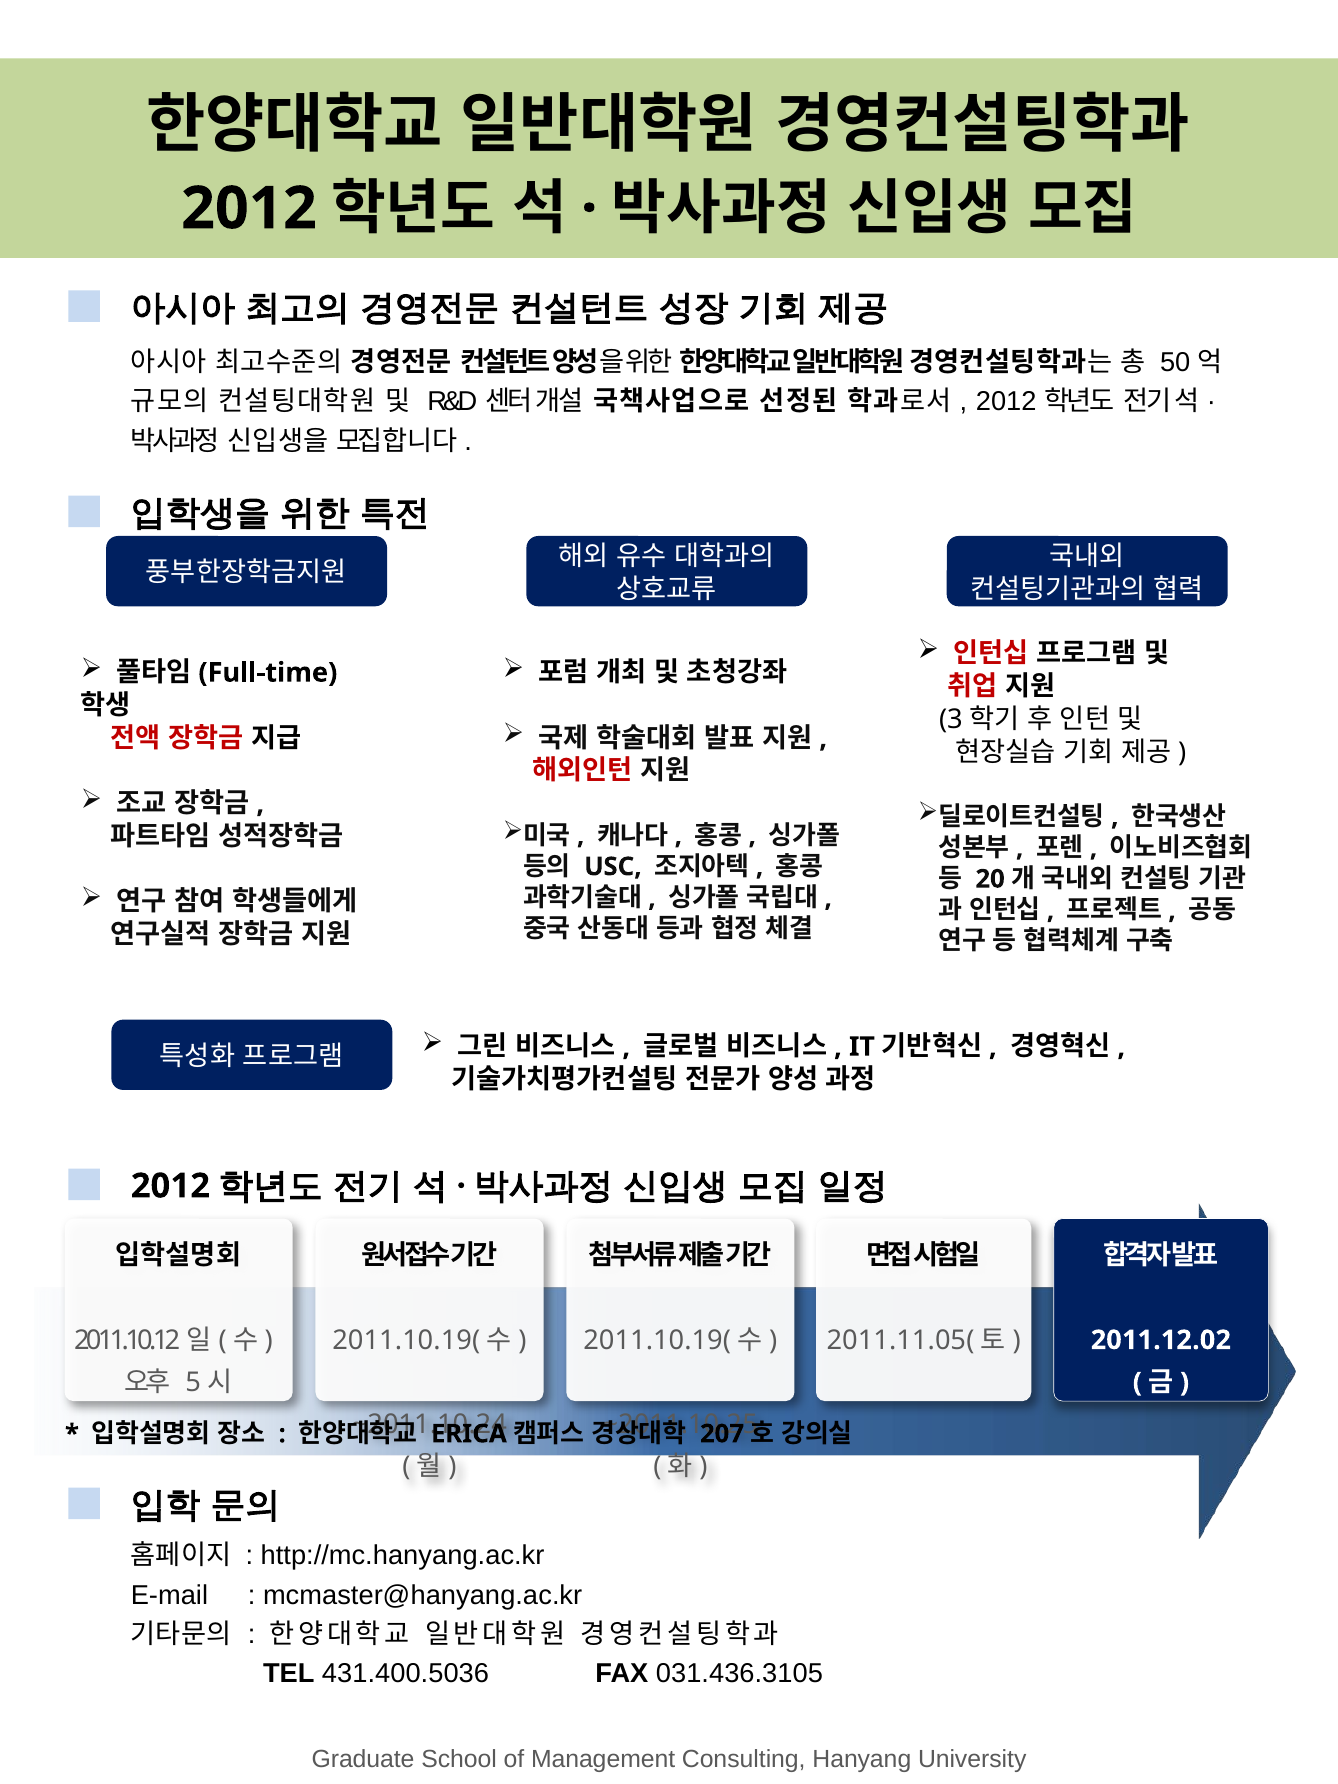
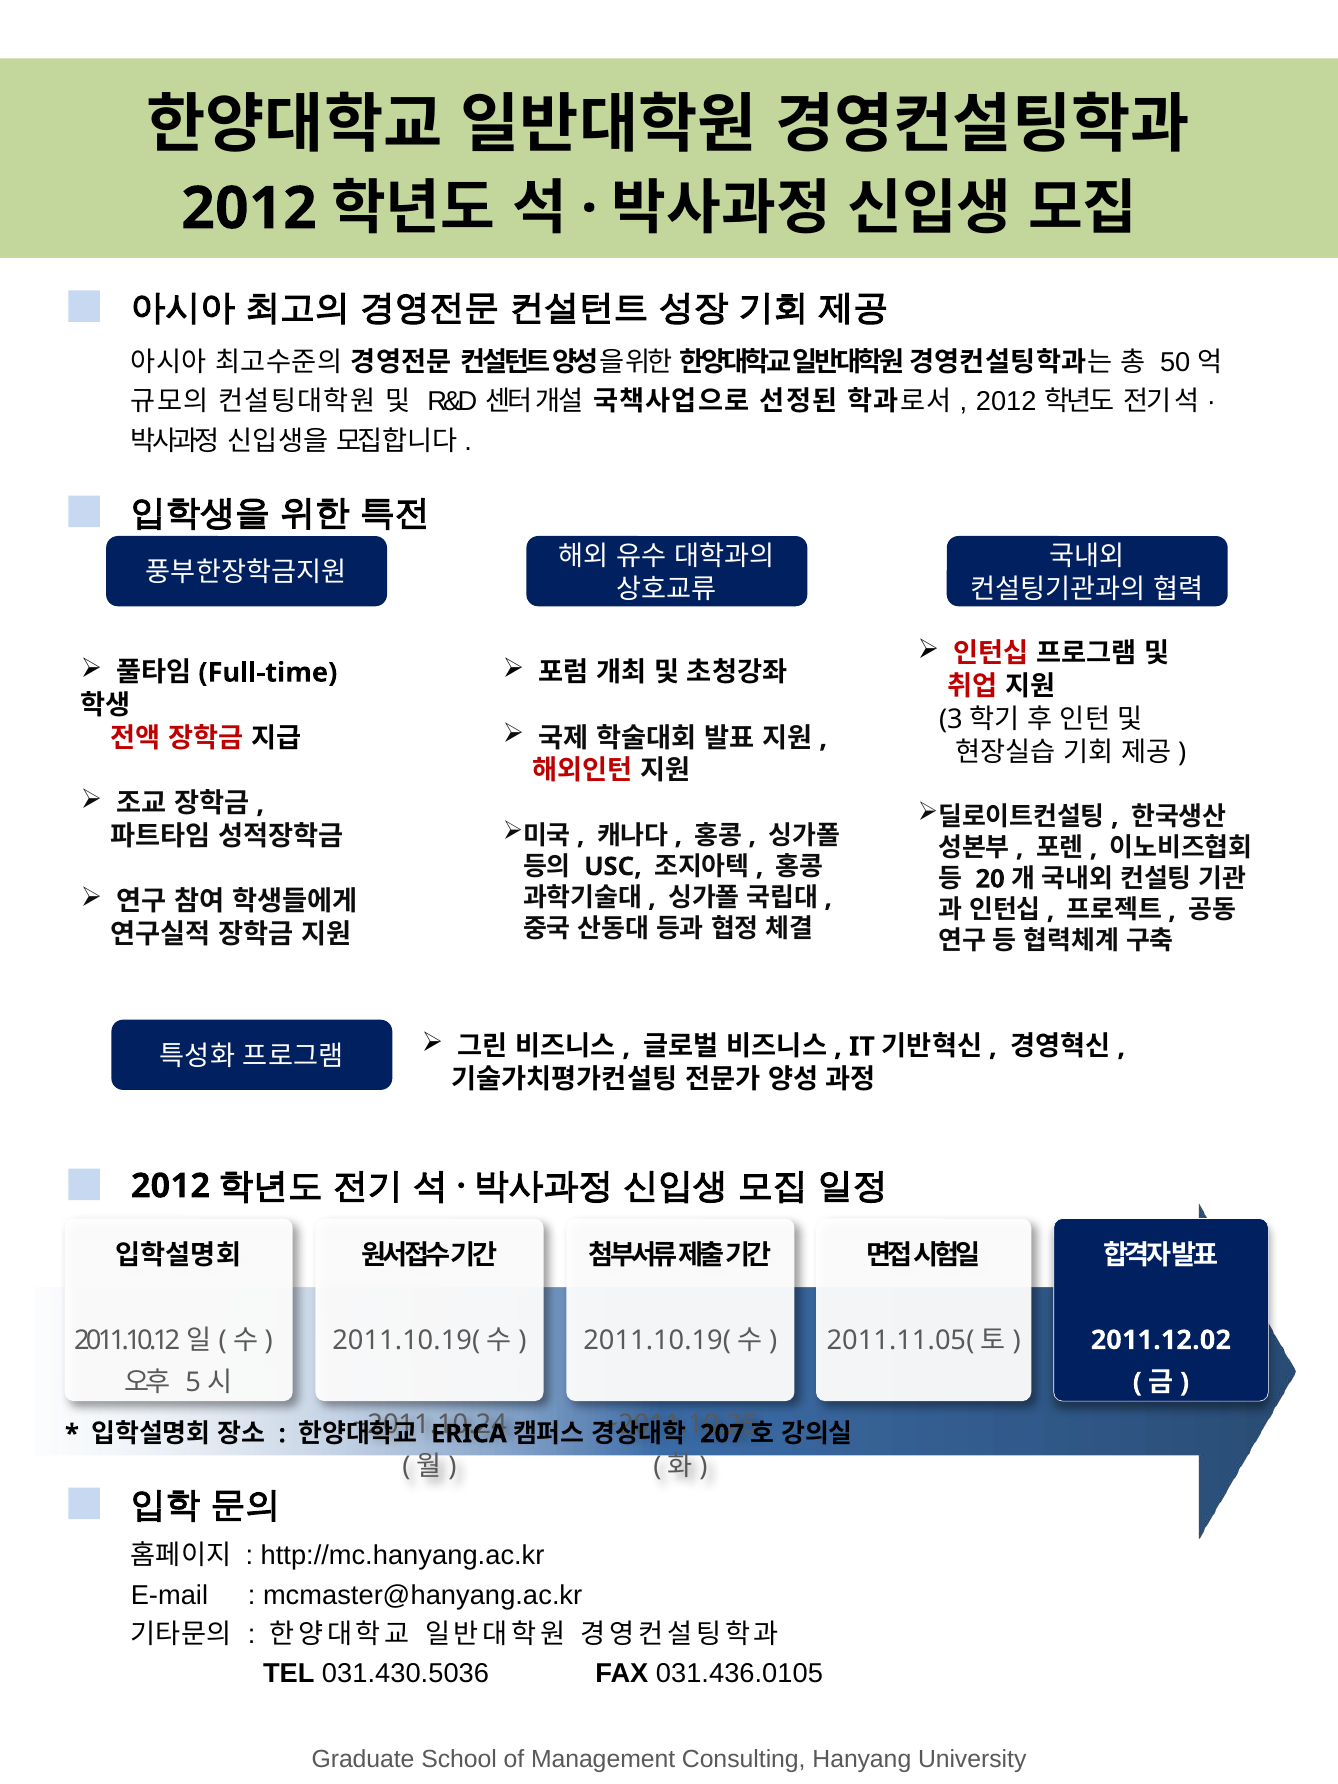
431.400.5036: 431.400.5036 -> 031.430.5036 (406, 1674)
031.436.3105: 031.436.3105 -> 031.436.0105 (739, 1674)
